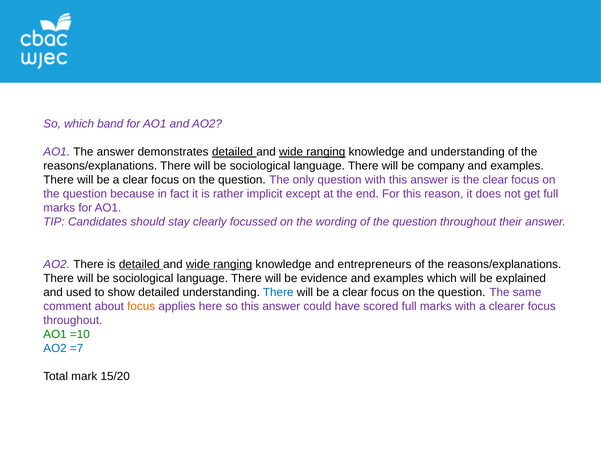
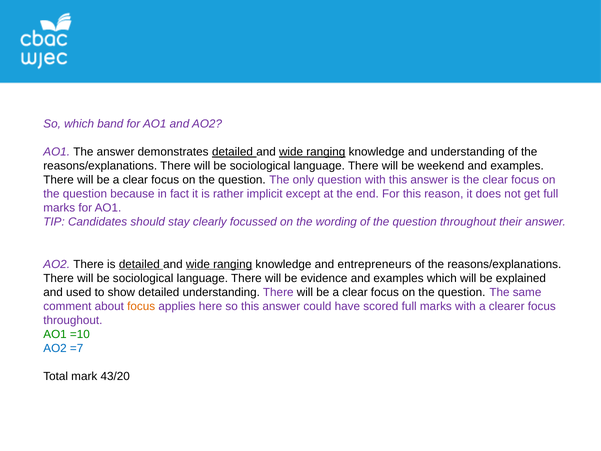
company: company -> weekend (441, 166)
There colour: blue -> purple (278, 292)
15/20: 15/20 -> 43/20 (115, 376)
